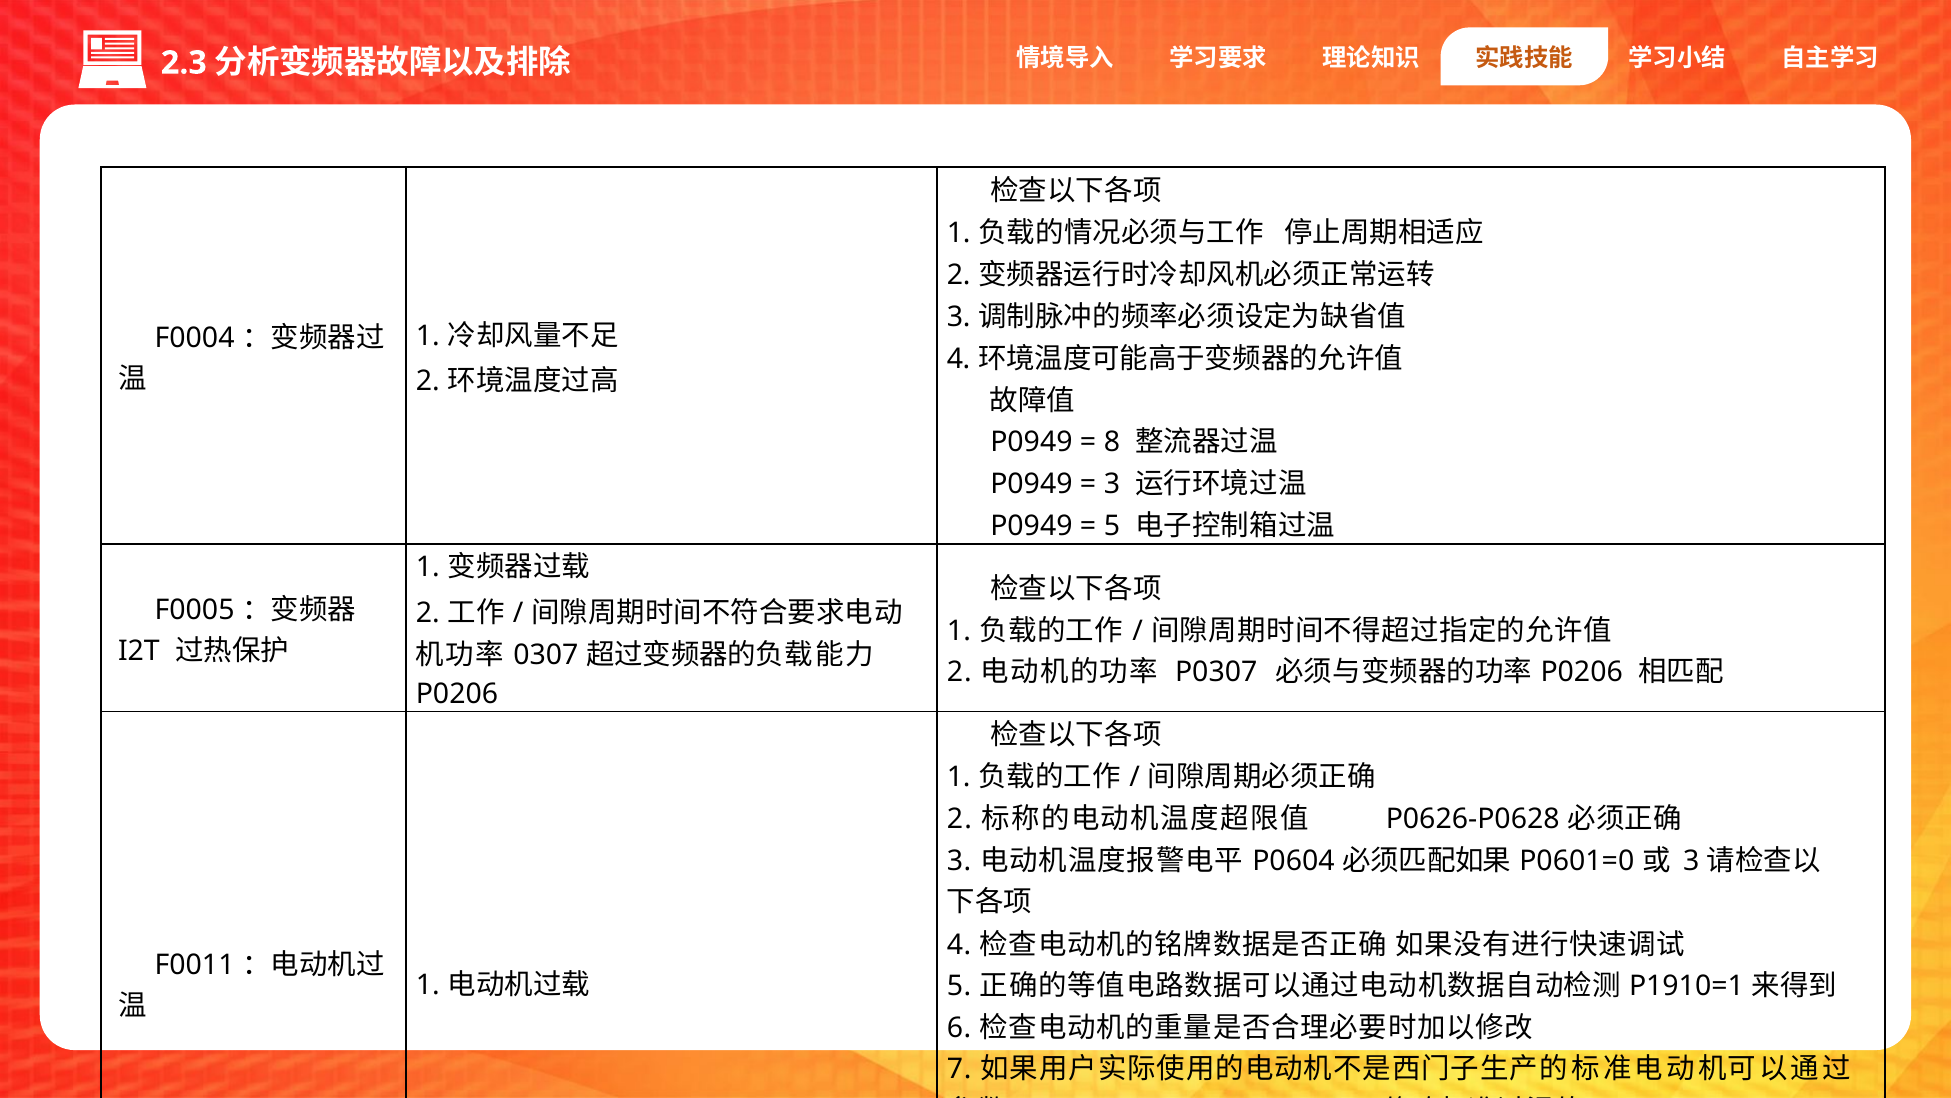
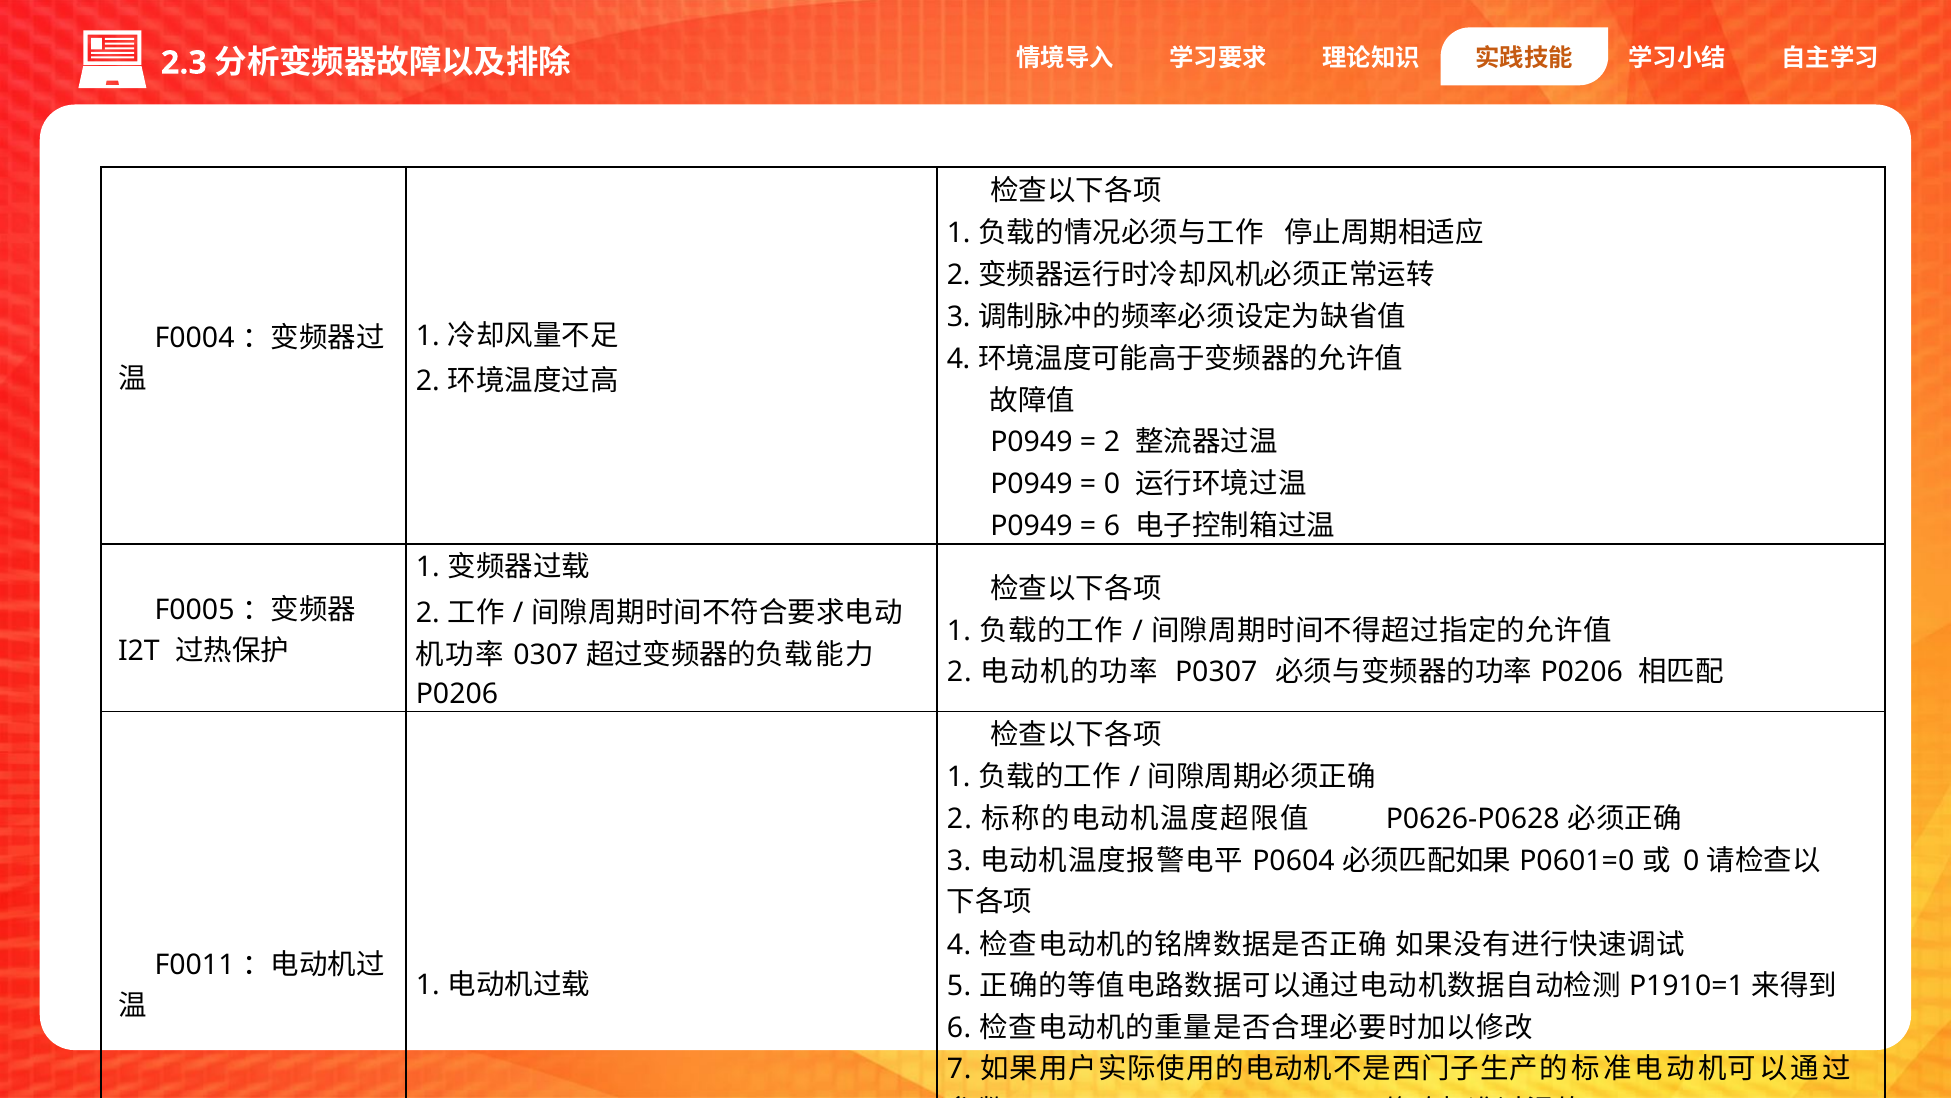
8: 8 -> 2 (1112, 442)
3: 3 -> 0 (1112, 484)
5: 5 -> 6 (1112, 526)
3: 3 -> 0 (1691, 860)
